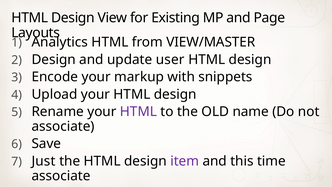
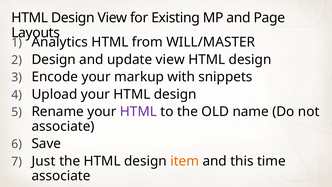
VIEW/MASTER: VIEW/MASTER -> WILL/MASTER (211, 42)
update user: user -> view (170, 59)
item colour: purple -> orange (185, 161)
